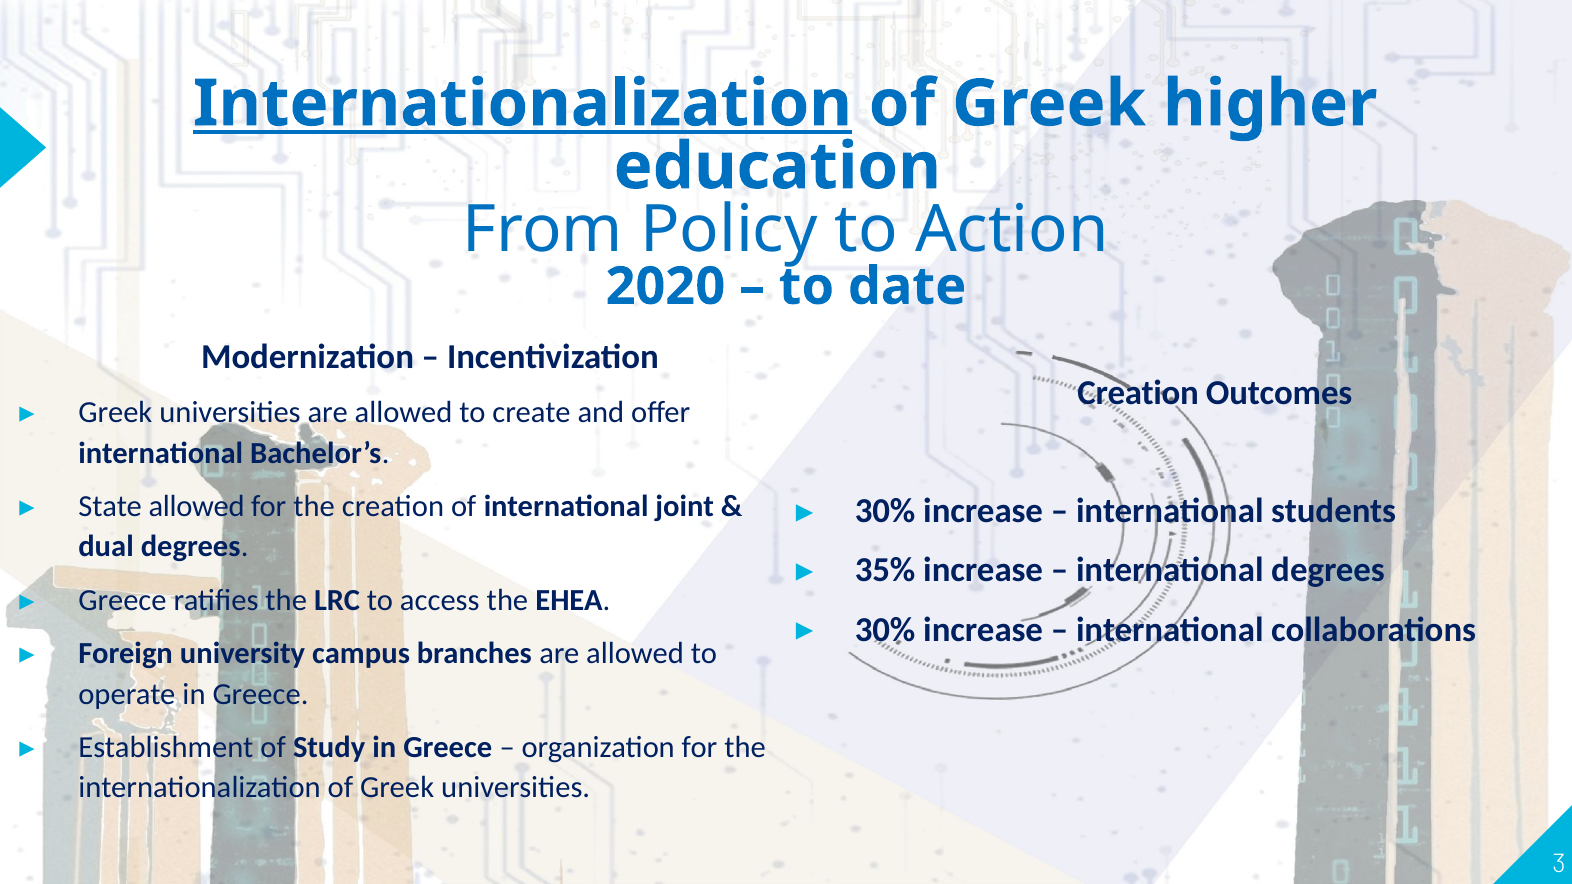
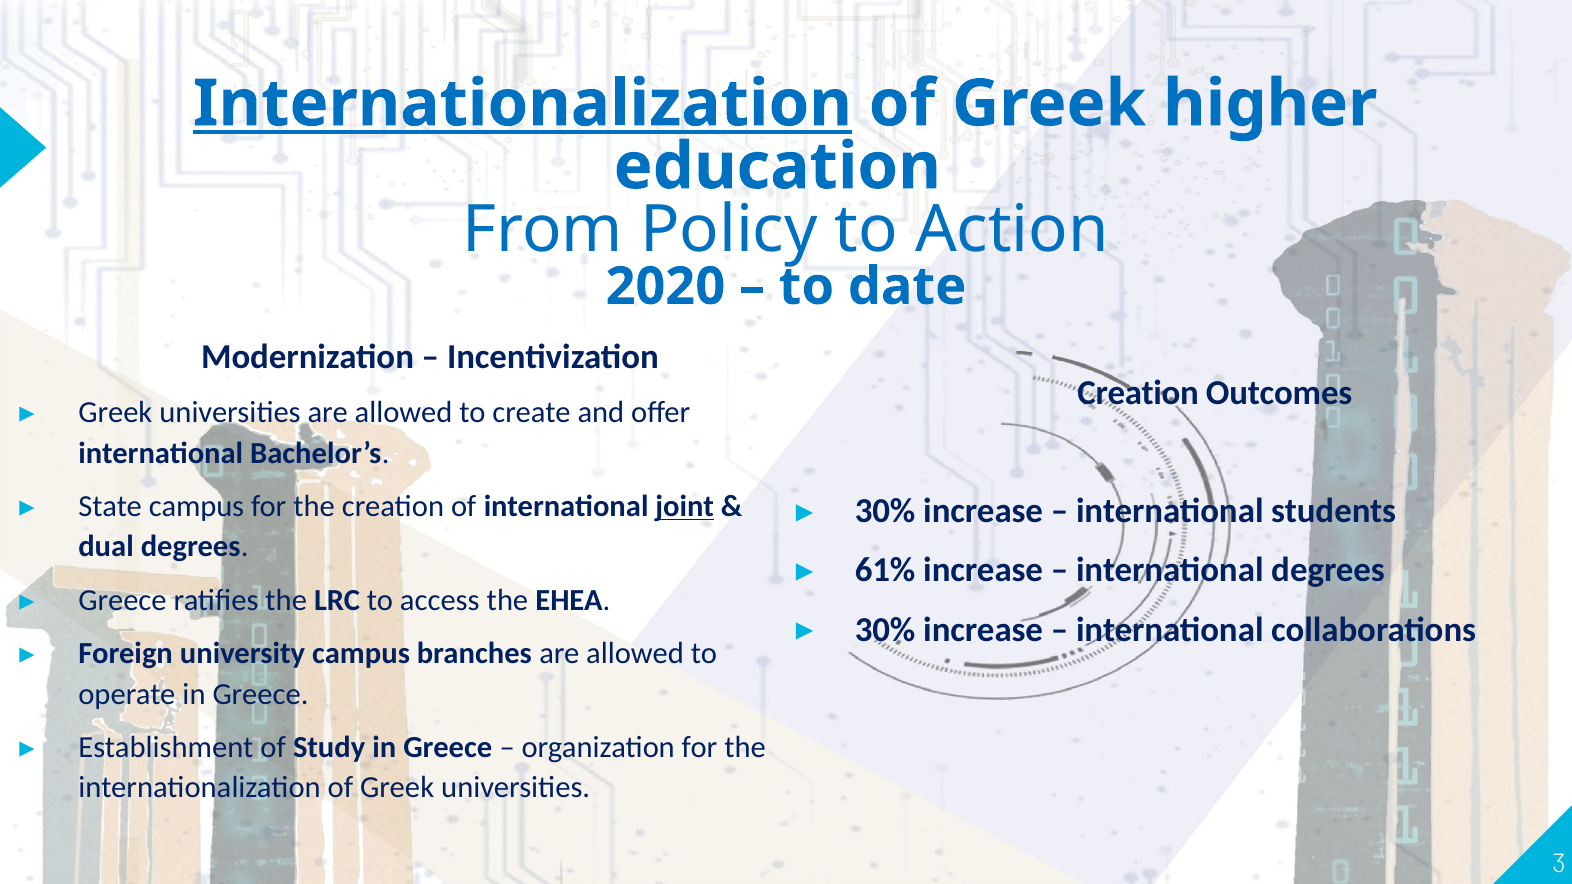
State allowed: allowed -> campus (197, 507)
joint underline: none -> present (685, 507)
35%: 35% -> 61% (885, 571)
